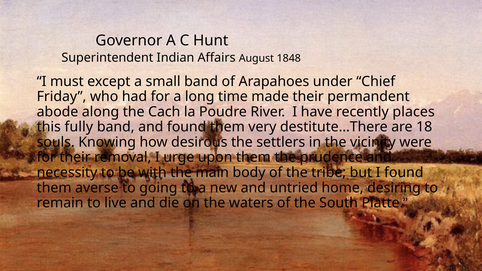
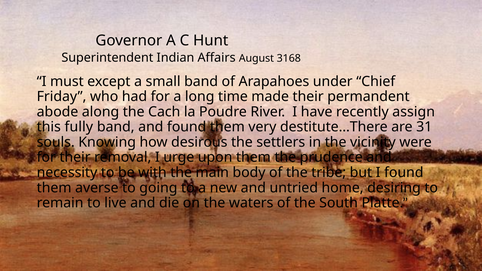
1848: 1848 -> 3168 (289, 58)
places: places -> assign (414, 112)
18: 18 -> 31 (424, 127)
